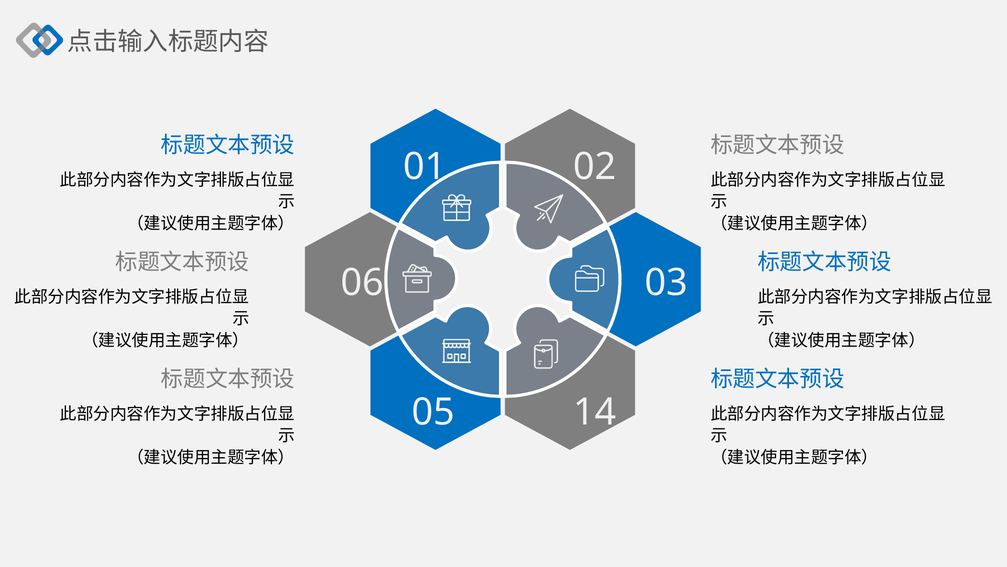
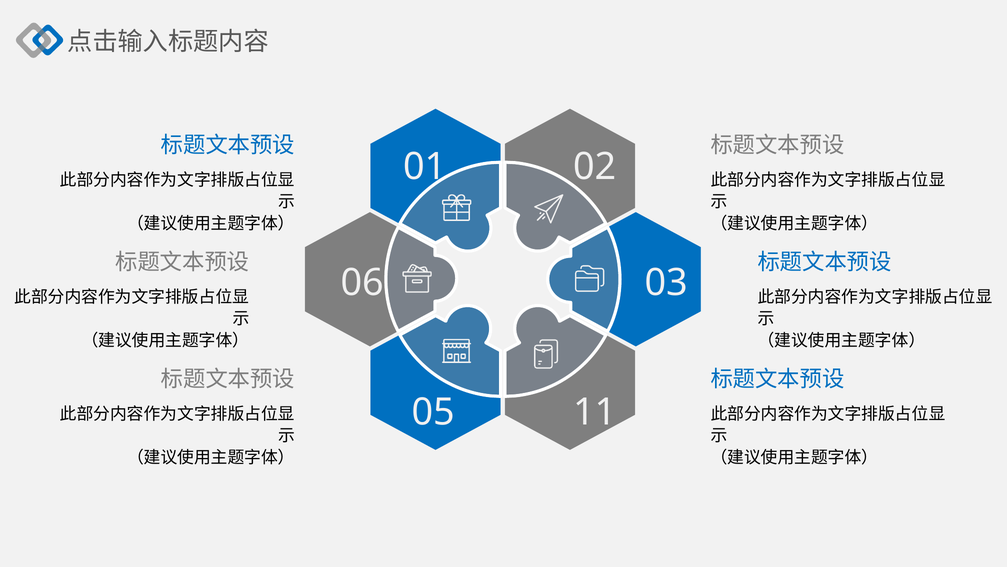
14: 14 -> 11 (595, 412)
